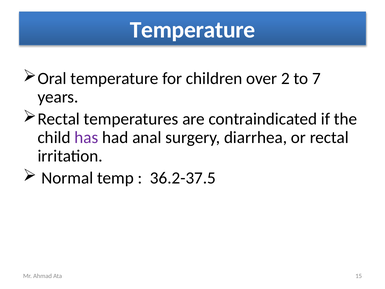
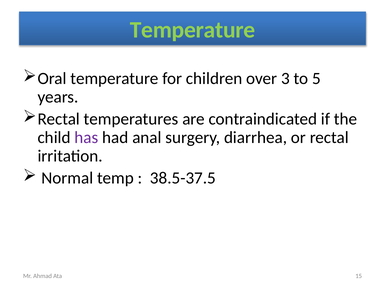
Temperature colour: white -> light green (193, 30)
2: 2 -> 3 (285, 78)
7: 7 -> 5 (316, 78)
36.2-37.5: 36.2-37.5 -> 38.5-37.5 (183, 178)
